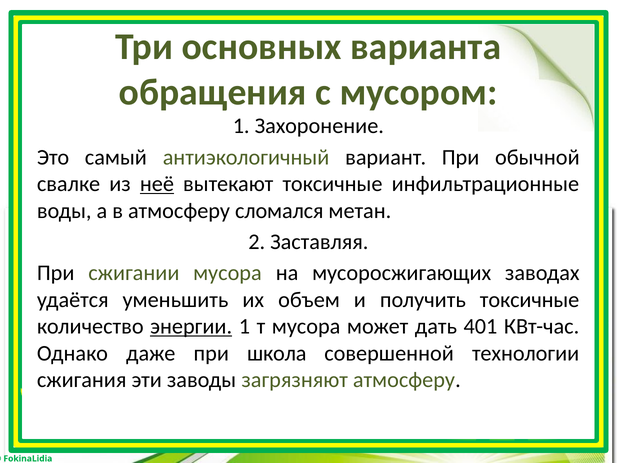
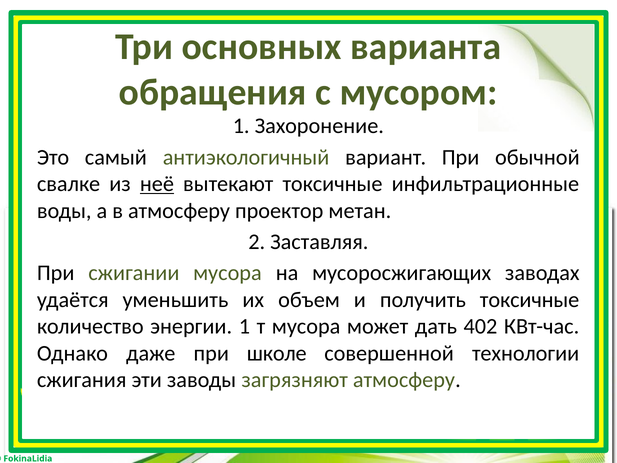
сломался: сломался -> проектор (279, 211)
энергии underline: present -> none (191, 326)
401: 401 -> 402 (480, 326)
школа: школа -> школе (277, 353)
